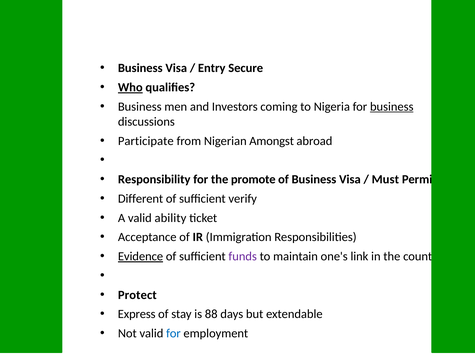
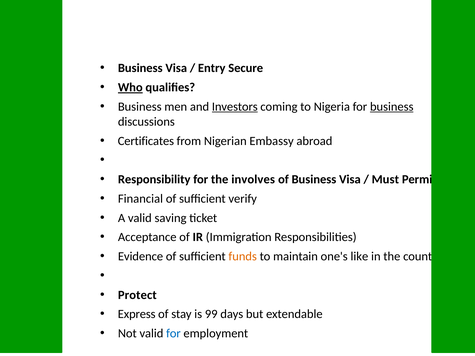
Investors underline: none -> present (235, 107)
Participate: Participate -> Certificates (146, 141)
Amongst: Amongst -> Embassy (272, 141)
promote: promote -> involves (253, 180)
Different: Different -> Financial (140, 199)
ability: ability -> saving (171, 218)
Evidence underline: present -> none (141, 257)
funds colour: purple -> orange (243, 257)
link: link -> like (359, 257)
88: 88 -> 99 (211, 314)
